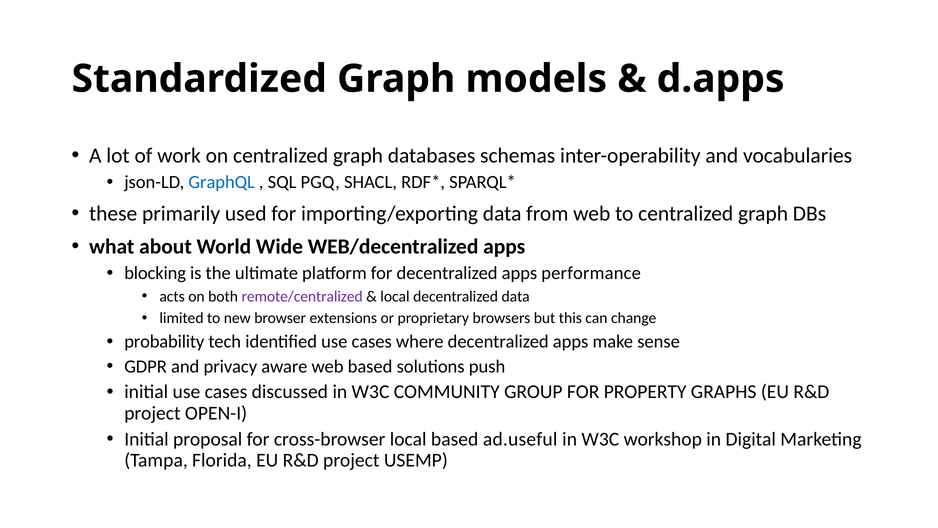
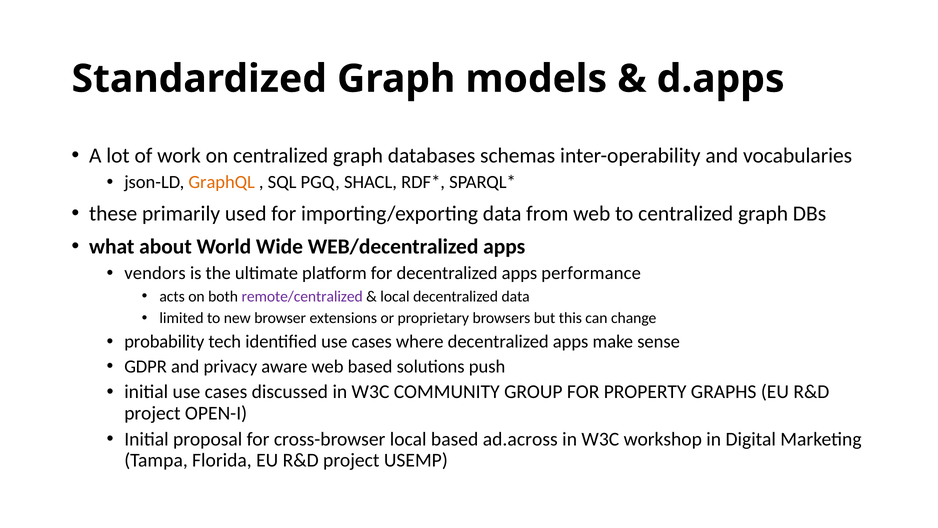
GraphQL colour: blue -> orange (222, 182)
blocking: blocking -> vendors (155, 273)
ad.useful: ad.useful -> ad.across (520, 439)
